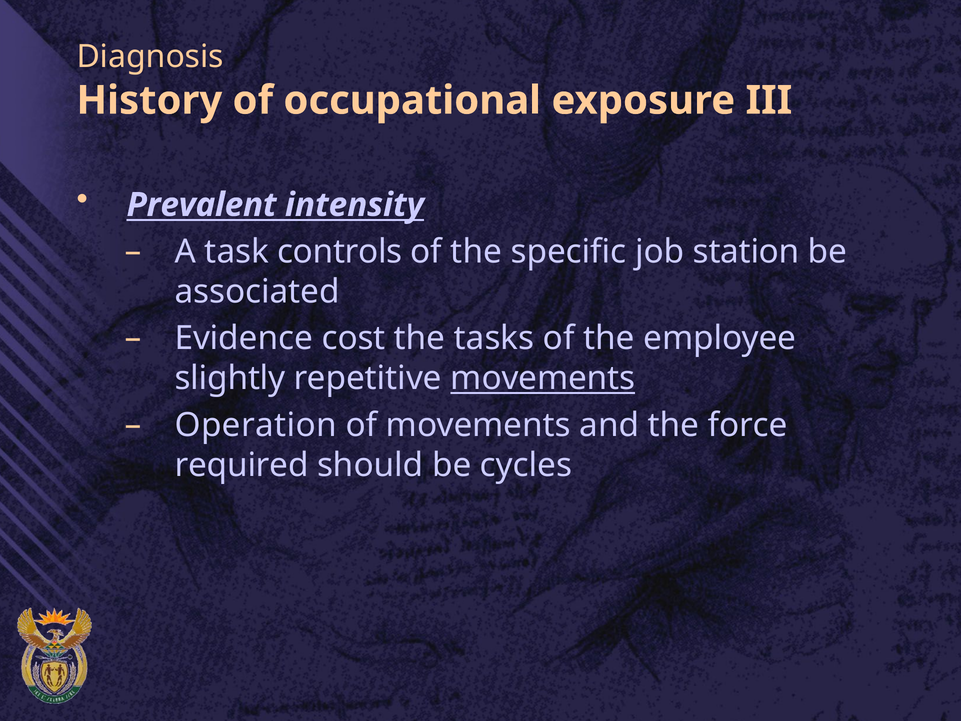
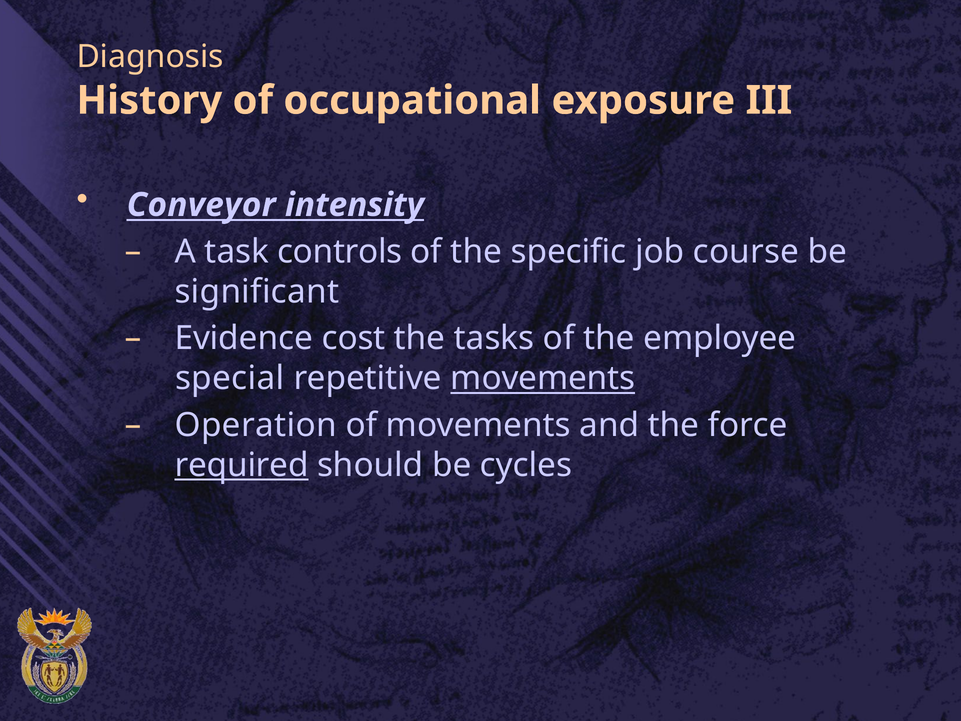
Prevalent: Prevalent -> Conveyor (201, 205)
station: station -> course (746, 252)
associated: associated -> significant (257, 292)
slightly: slightly -> special (230, 378)
required underline: none -> present (242, 465)
